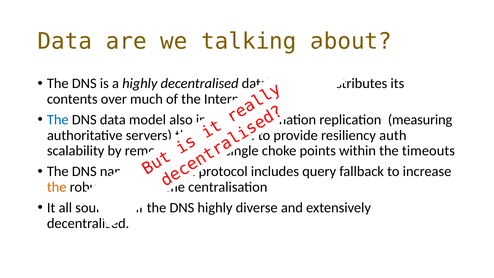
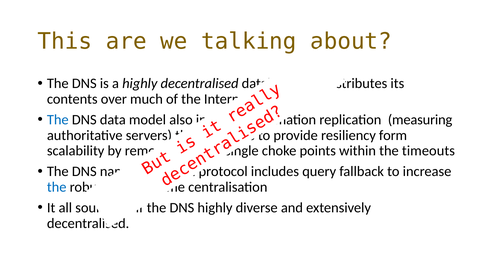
Data: Data -> This (65, 41)
auth: auth -> form (393, 135)
the colour: orange -> blue (57, 187)
